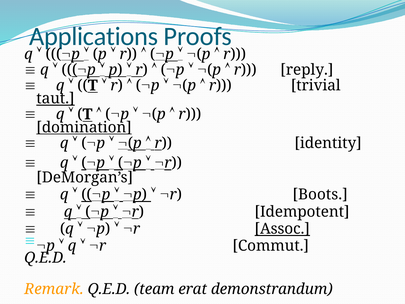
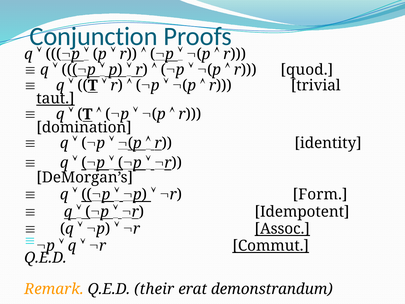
Applications: Applications -> Conjunction (94, 37)
reply: reply -> quod (307, 70)
domination underline: present -> none (84, 127)
Boots: Boots -> Form (320, 194)
Commut underline: none -> present (271, 246)
team: team -> their (154, 289)
